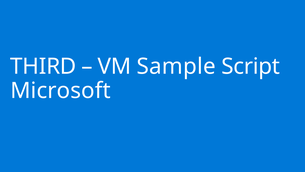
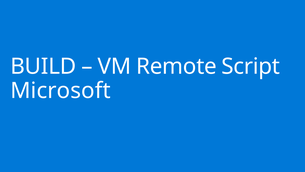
THIRD: THIRD -> BUILD (43, 66)
Sample: Sample -> Remote (176, 66)
